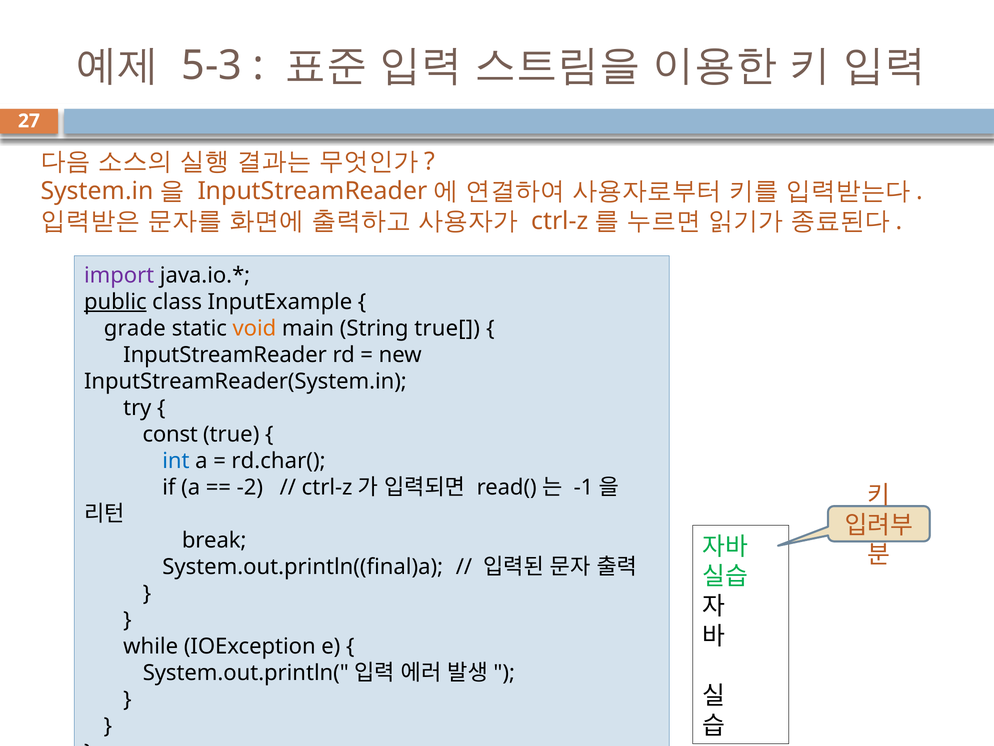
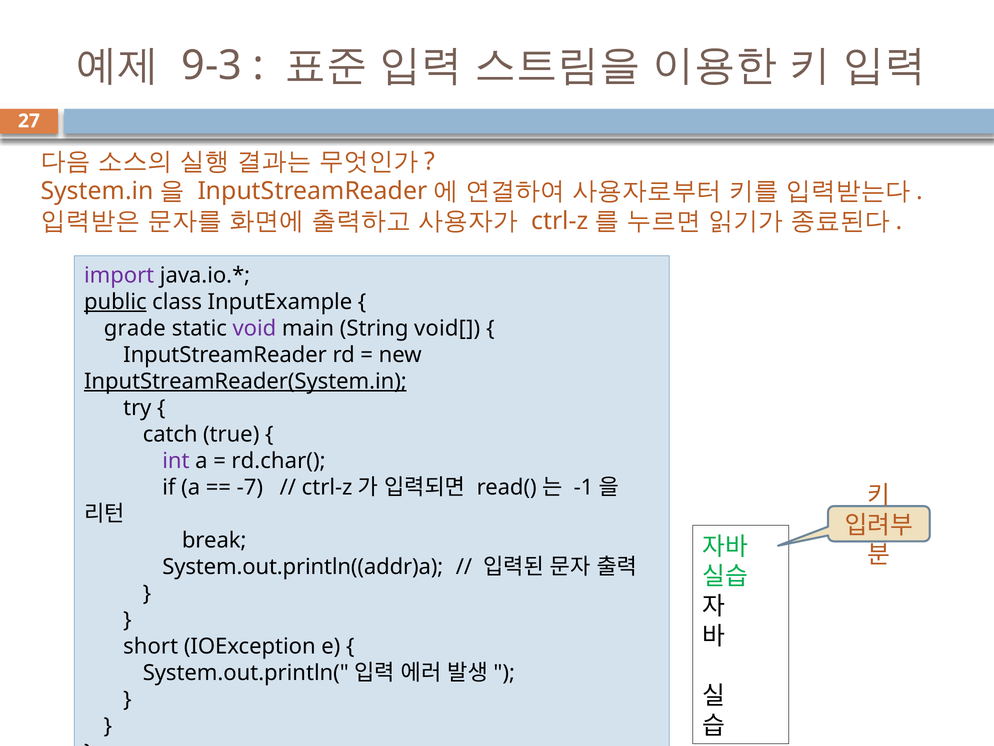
5-3: 5-3 -> 9-3 (212, 66)
void colour: orange -> purple (254, 328)
true[: true[ -> void[ (447, 328)
InputStreamReader(System.in underline: none -> present (245, 381)
const: const -> catch (170, 434)
int colour: blue -> purple (176, 460)
-2: -2 -> -7 (250, 487)
System.out.println((final)a: System.out.println((final)a -> System.out.println((addr)a (303, 566)
while: while -> short (151, 646)
